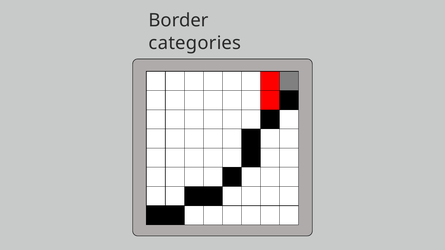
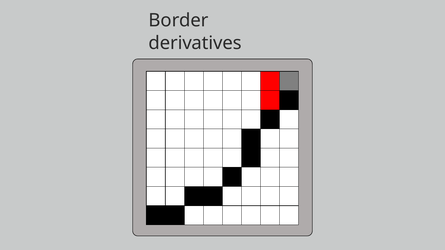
categories: categories -> derivatives (195, 43)
